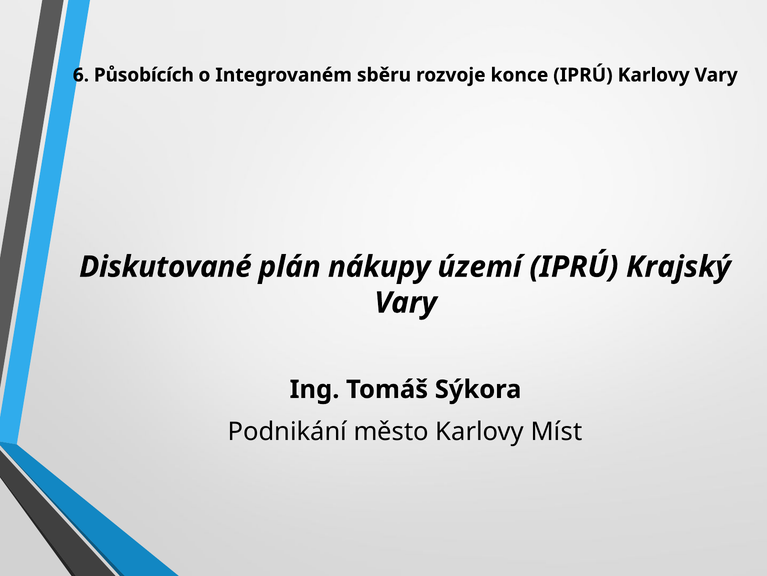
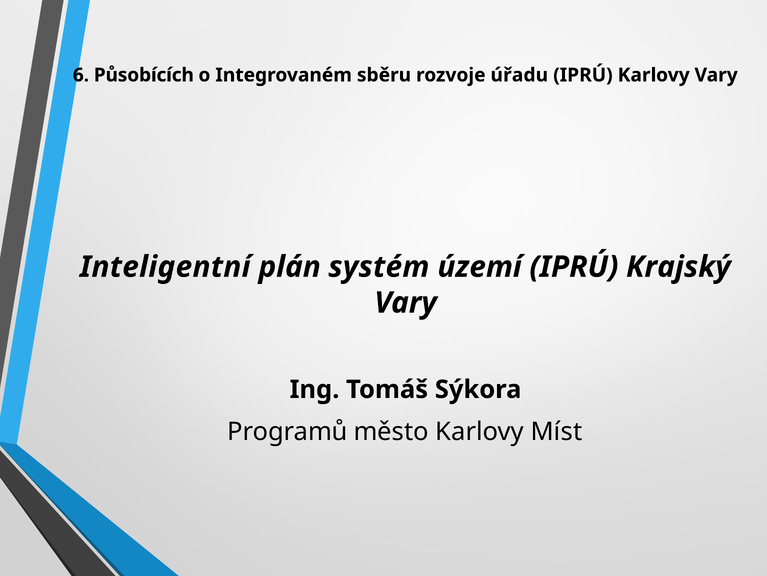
konce: konce -> úřadu (519, 75)
Diskutované: Diskutované -> Inteligentní (165, 267)
nákupy: nákupy -> systém (379, 267)
Podnikání: Podnikání -> Programů (287, 431)
